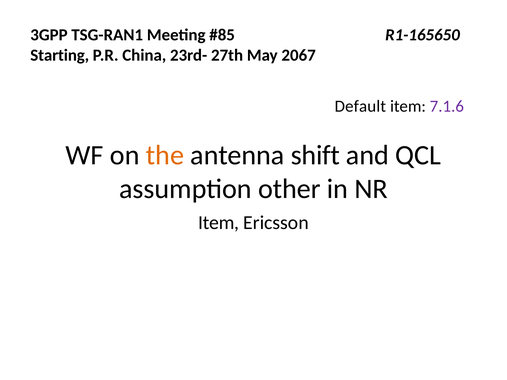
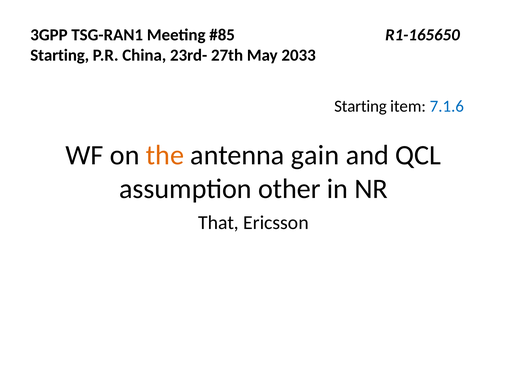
2067: 2067 -> 2033 (299, 55)
Default: Default -> Starting (360, 106)
7.1.6 colour: purple -> blue (447, 106)
shift: shift -> gain (315, 155)
Item: Item -> That (219, 223)
